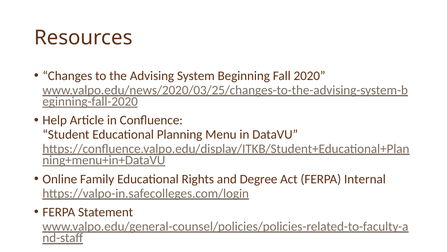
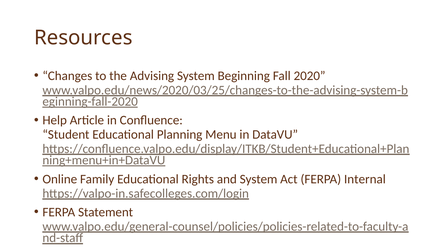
and Degree: Degree -> System (259, 179)
